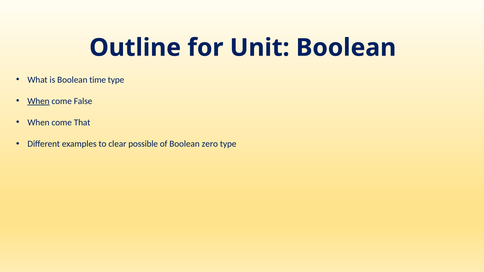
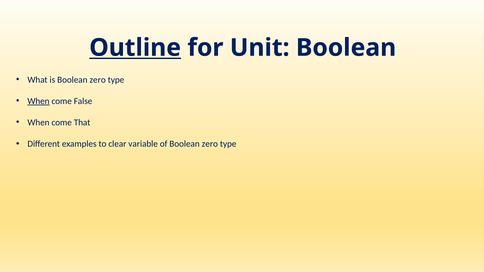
Outline underline: none -> present (135, 48)
is Boolean time: time -> zero (98, 80)
possible: possible -> variable (143, 144)
